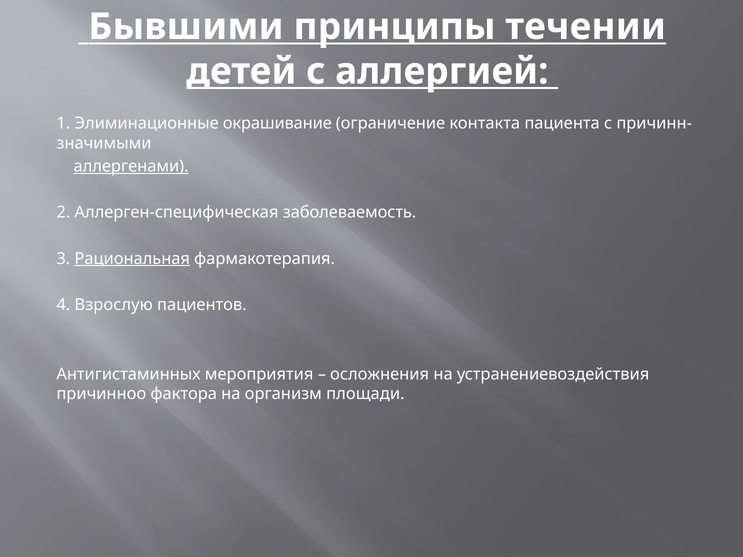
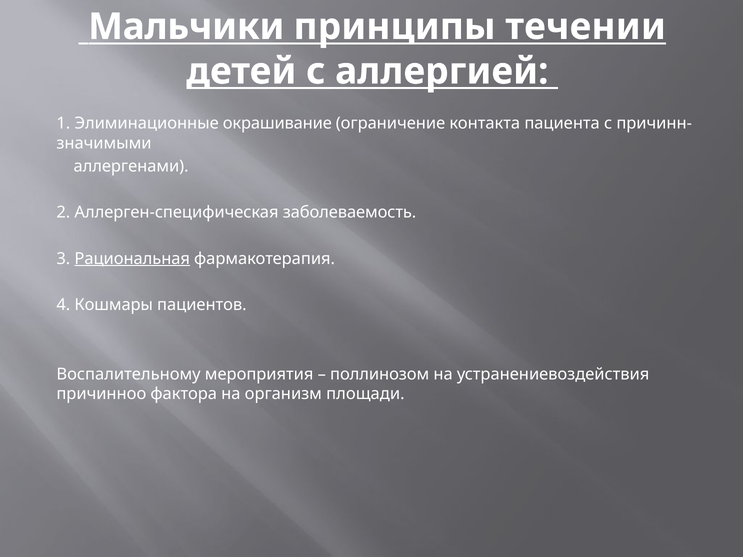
Бывшими: Бывшими -> Мальчики (186, 27)
аллергенами underline: present -> none (131, 166)
Взрослую: Взрослую -> Кошмары (114, 305)
Антигистаминных: Антигистаминных -> Воспалительному (129, 374)
осложнения: осложнения -> поллинозом (380, 374)
